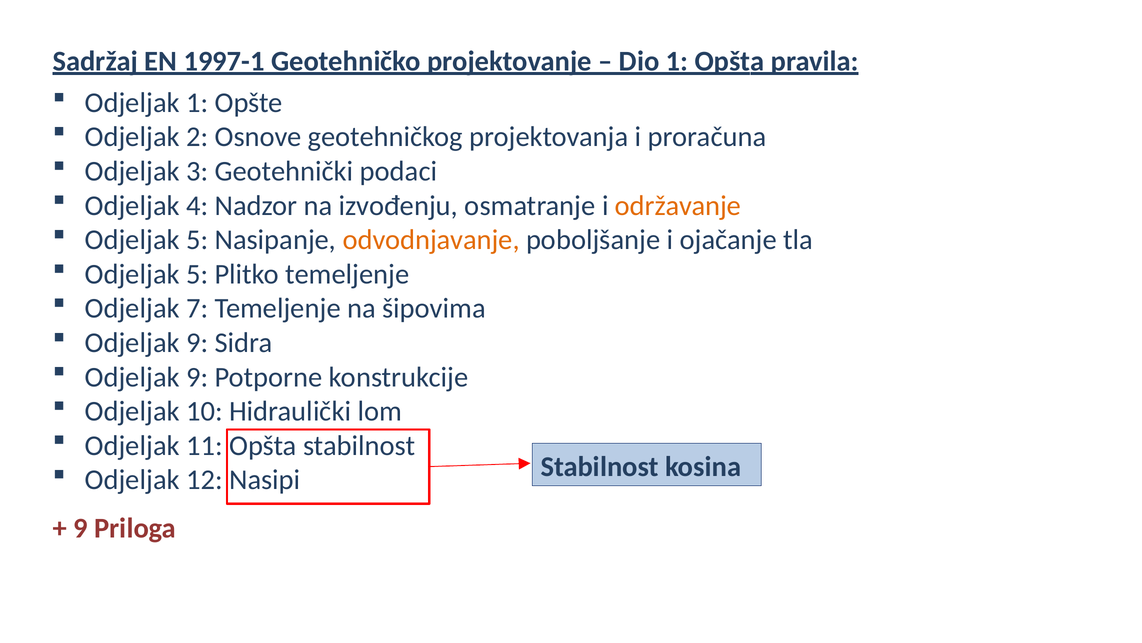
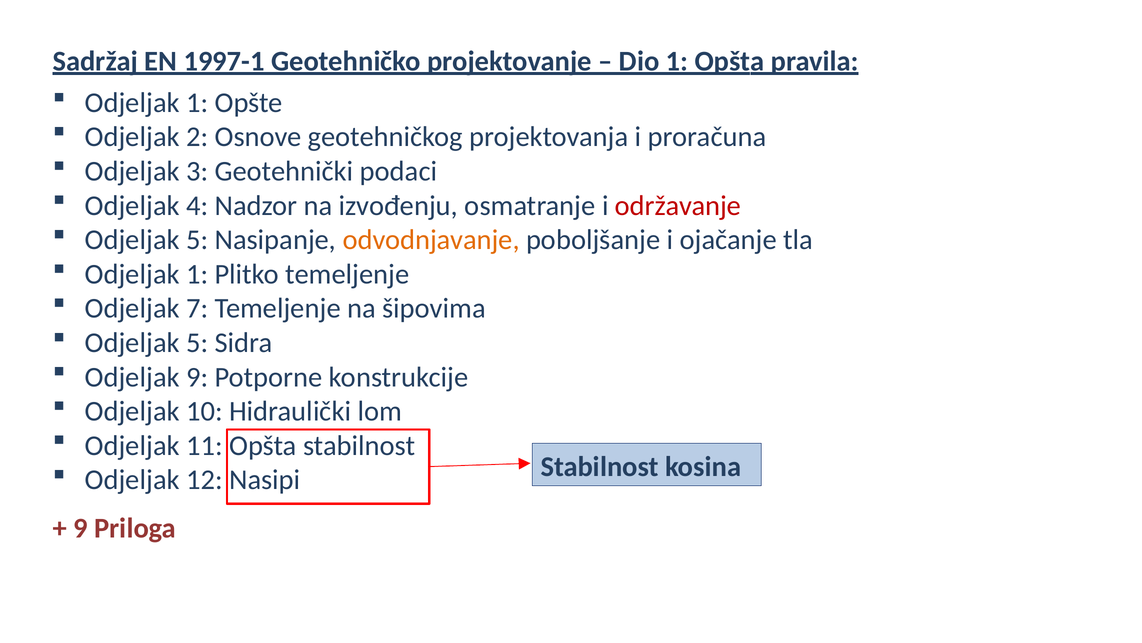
održavanje colour: orange -> red (678, 205)
5: 5 -> 1 (197, 274)
9: 9 -> 5 (197, 342)
